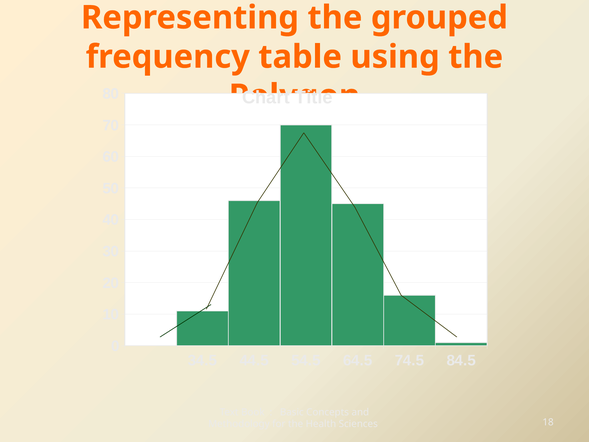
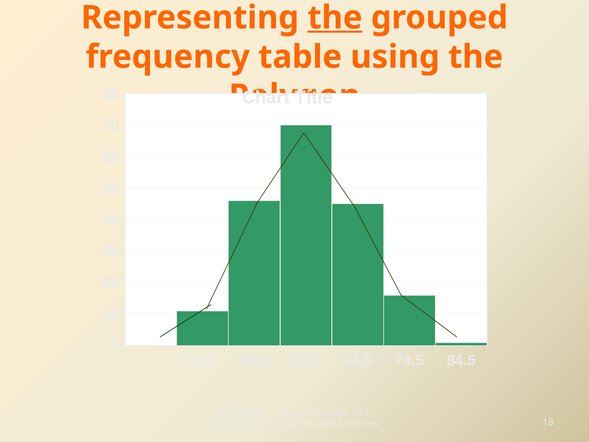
the underline: none -> present (335, 18)
